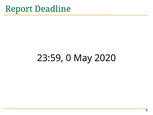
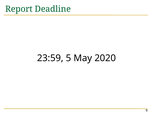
0: 0 -> 5 (68, 58)
